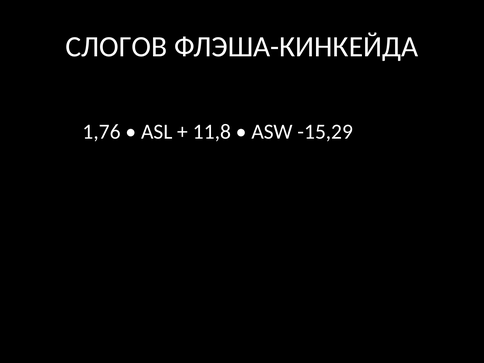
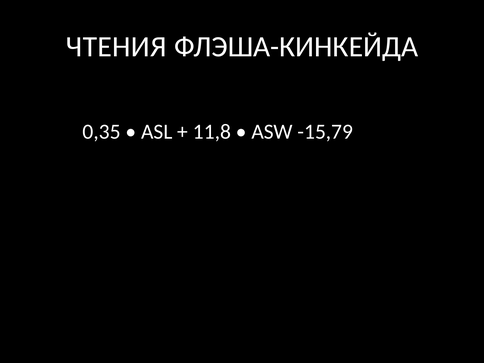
СЛОГОВ: СЛОГОВ -> ЧТЕНИЯ (116, 47)
1,76: 1,76 -> 0,35 (102, 132)
-15,29: -15,29 -> -15,79 (325, 132)
